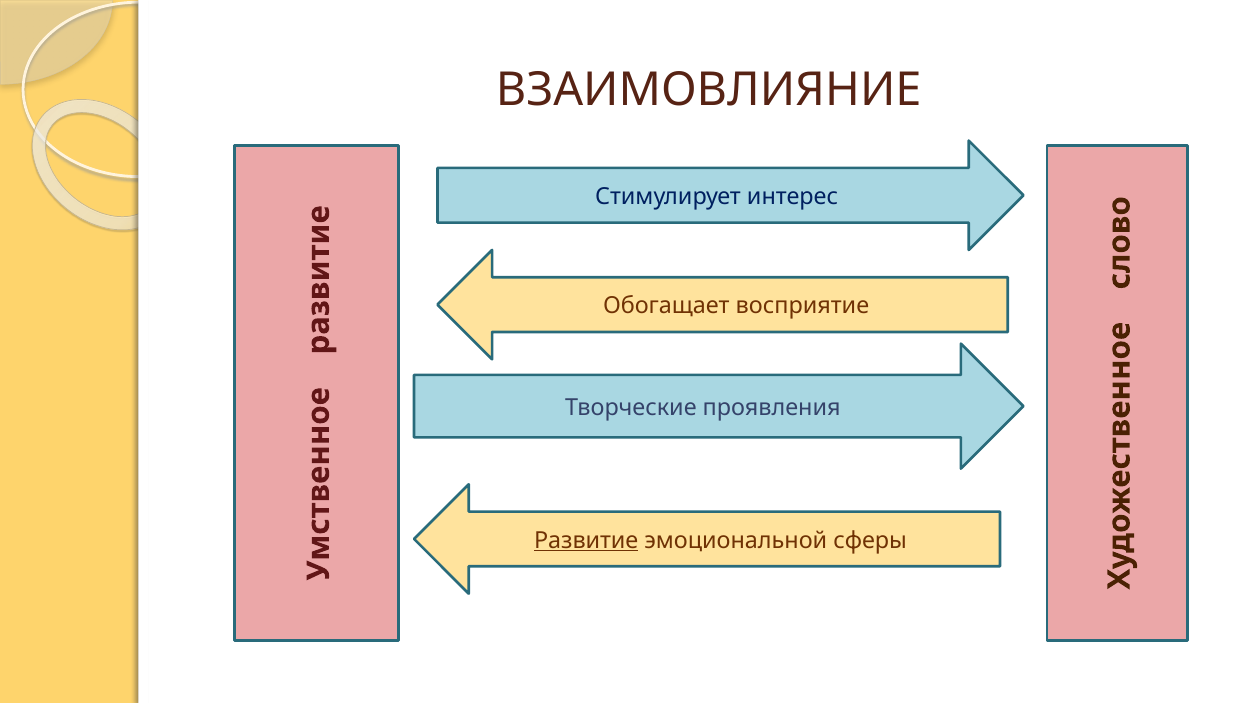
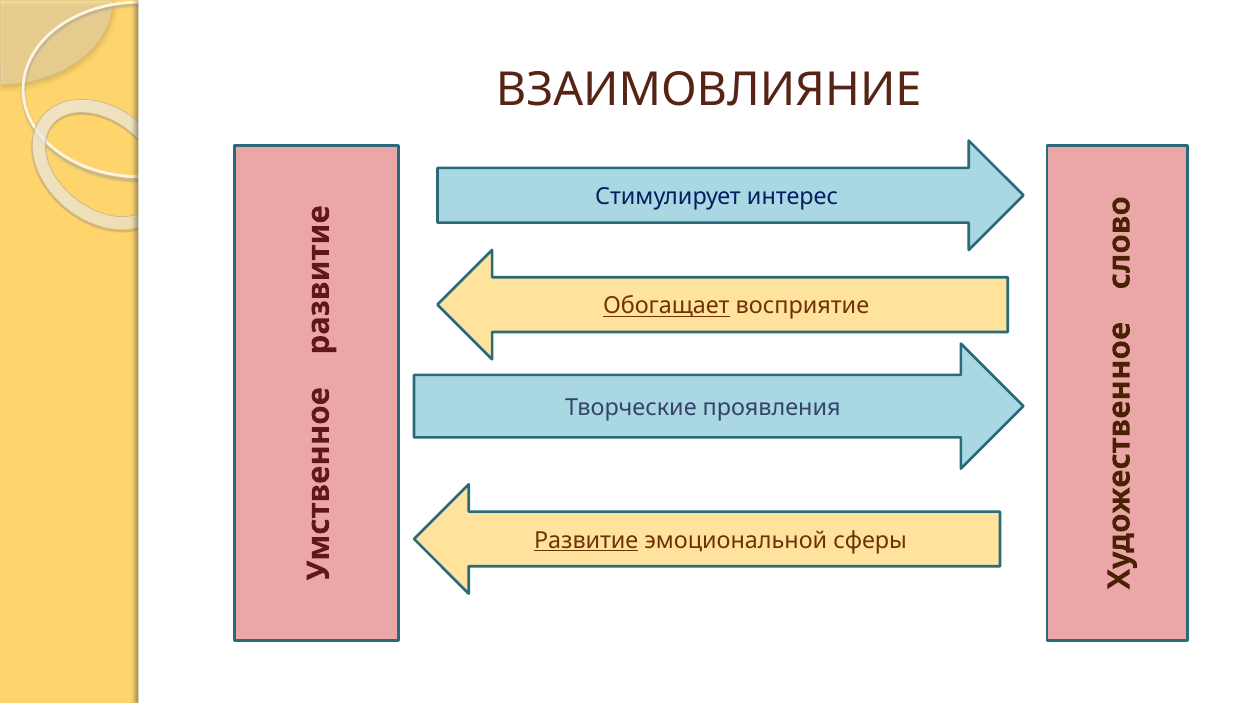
Обогащает underline: none -> present (666, 306)
